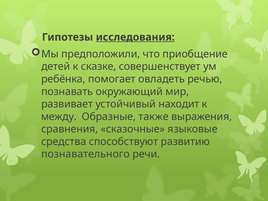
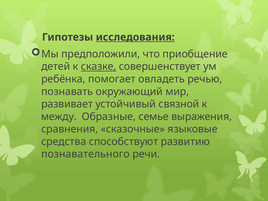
сказке underline: none -> present (99, 67)
находит: находит -> связной (179, 104)
также: также -> семье (154, 117)
